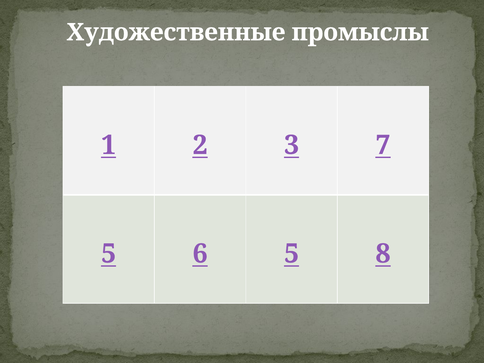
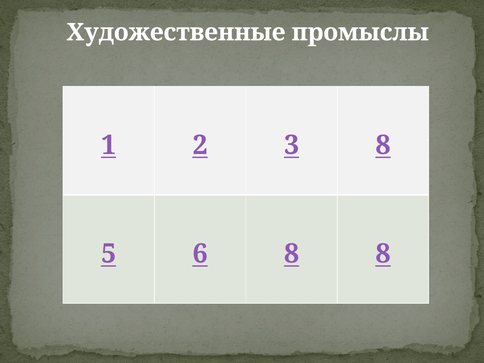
3 7: 7 -> 8 (383, 145)
6 5: 5 -> 8 (292, 254)
